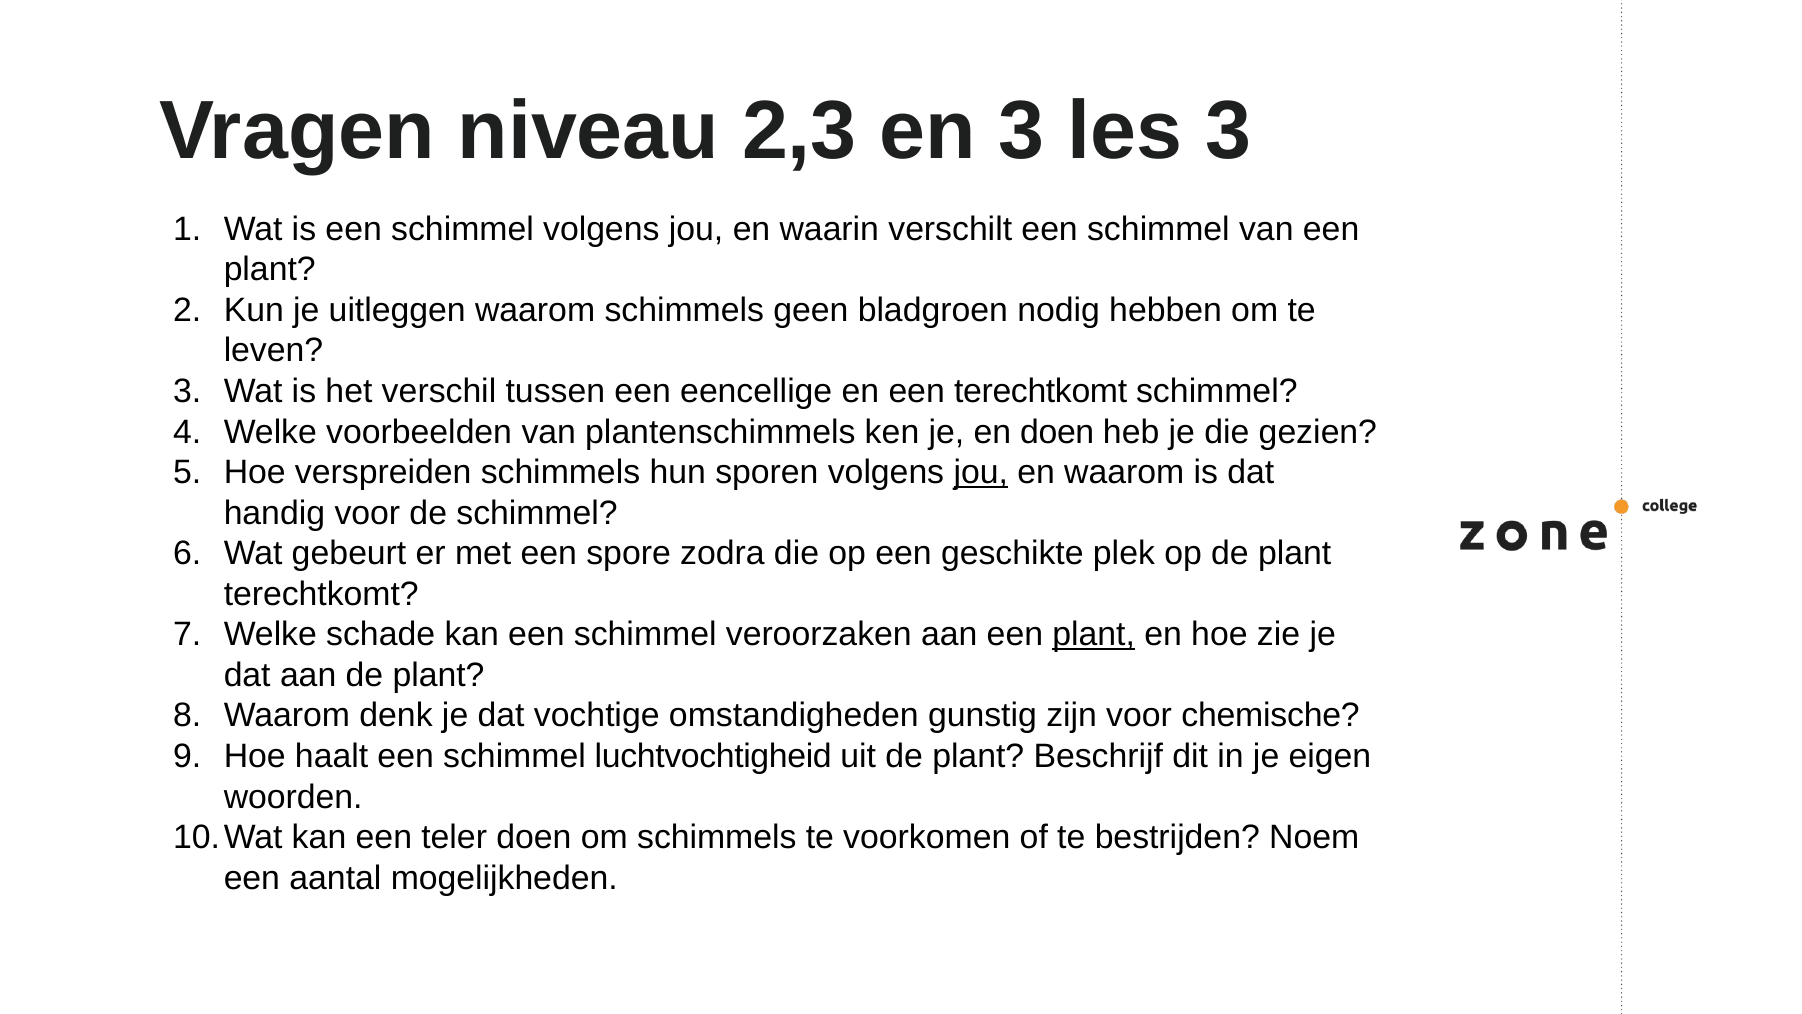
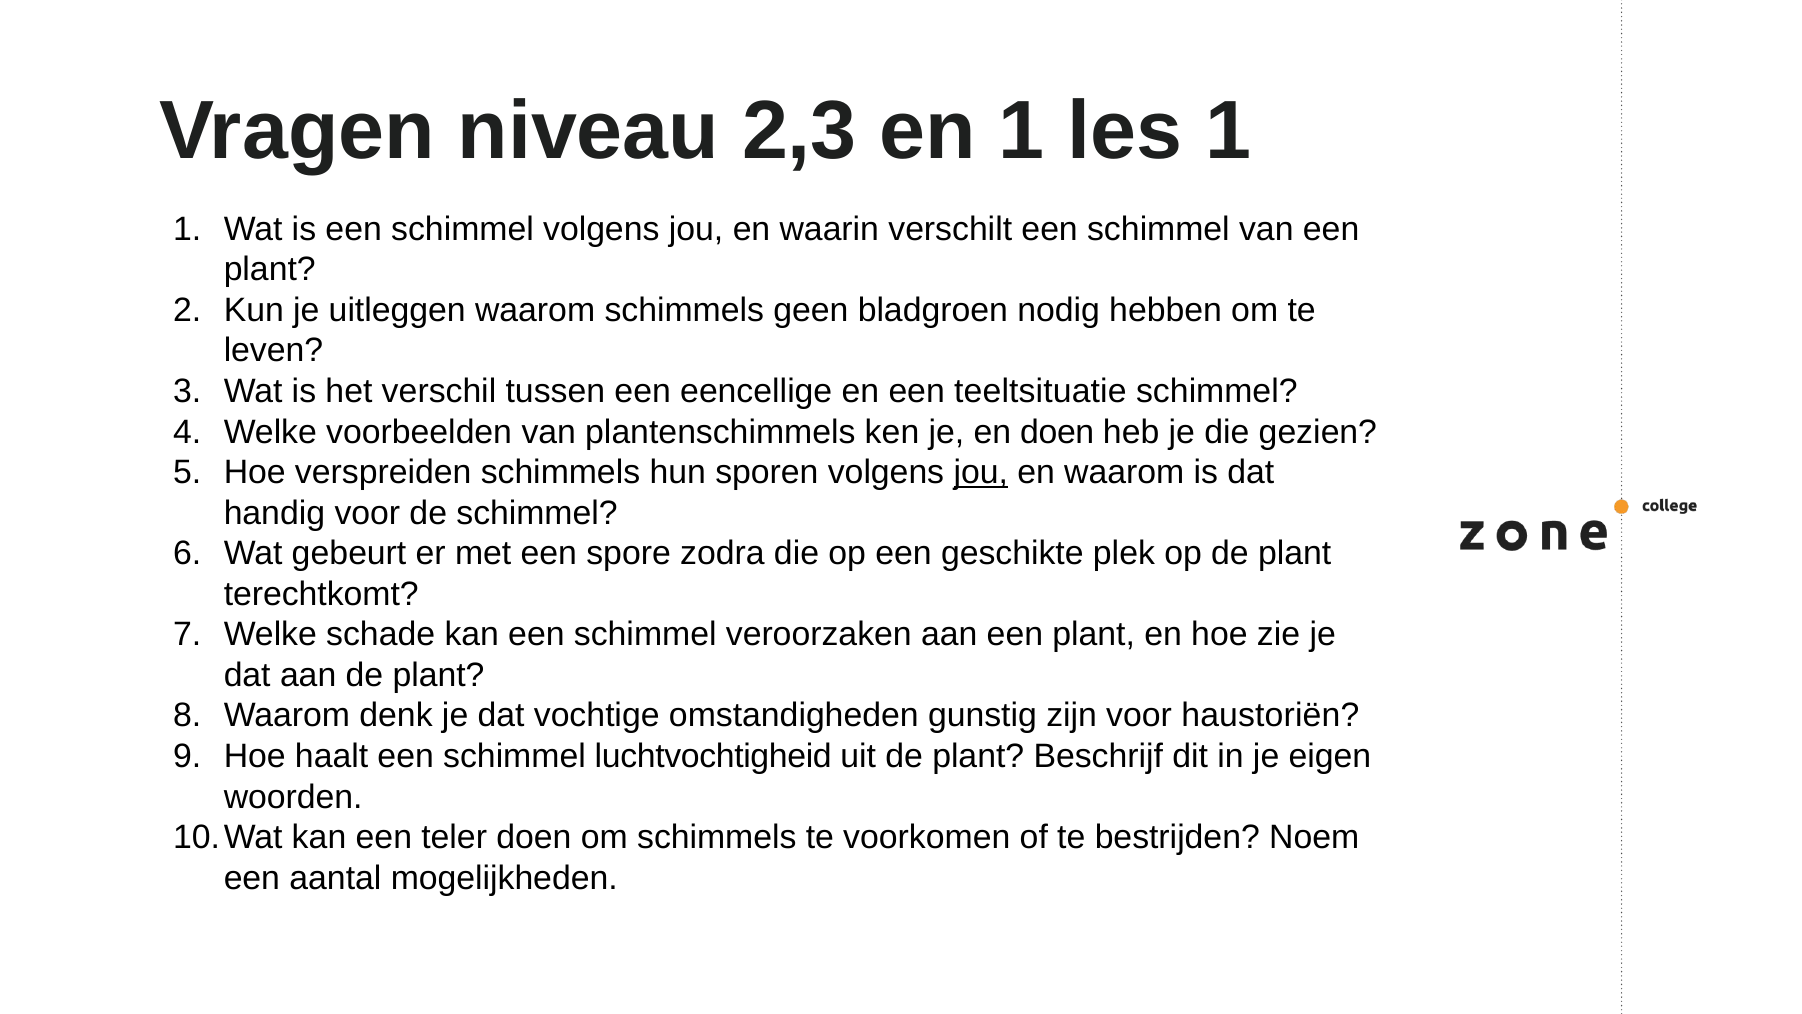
en 3: 3 -> 1 (1022, 132)
les 3: 3 -> 1 (1228, 132)
een terechtkomt: terechtkomt -> teeltsituatie (1040, 391)
plant underline: present -> none (1094, 634)
chemische: chemische -> haustoriën (1270, 716)
